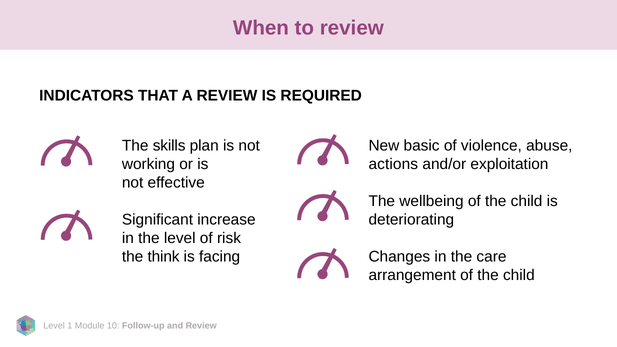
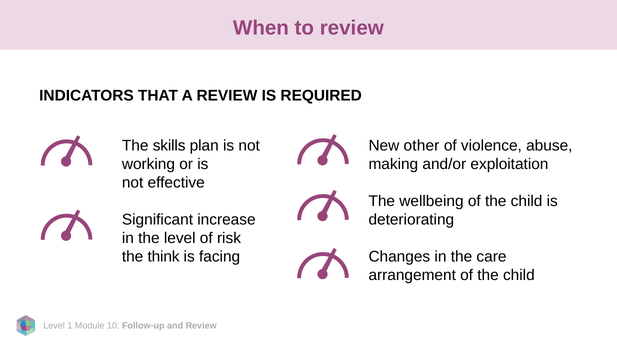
basic: basic -> other (421, 146)
actions: actions -> making (393, 164)
